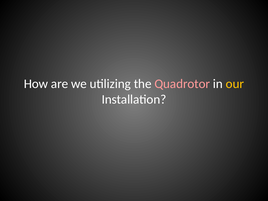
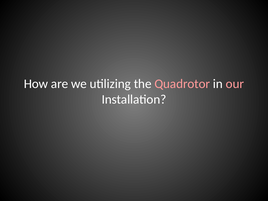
our colour: yellow -> pink (235, 84)
